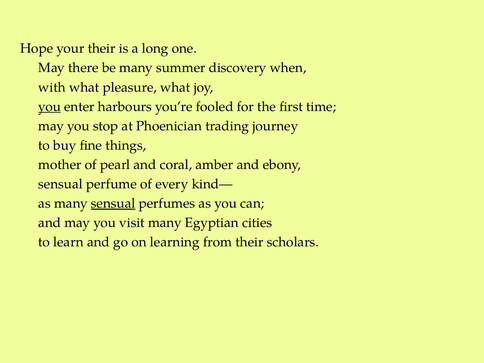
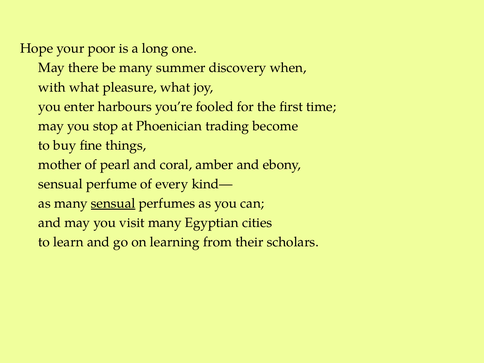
your their: their -> poor (102, 49)
you underline: present -> none (50, 107)
journey: journey -> become (275, 126)
